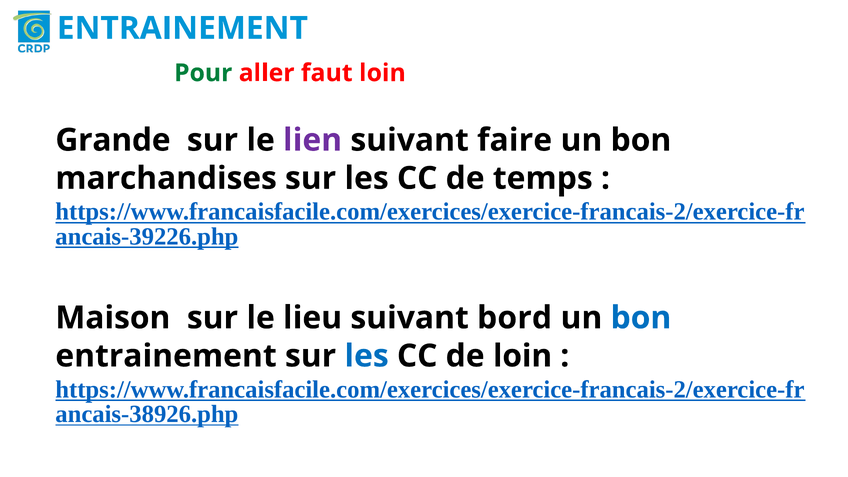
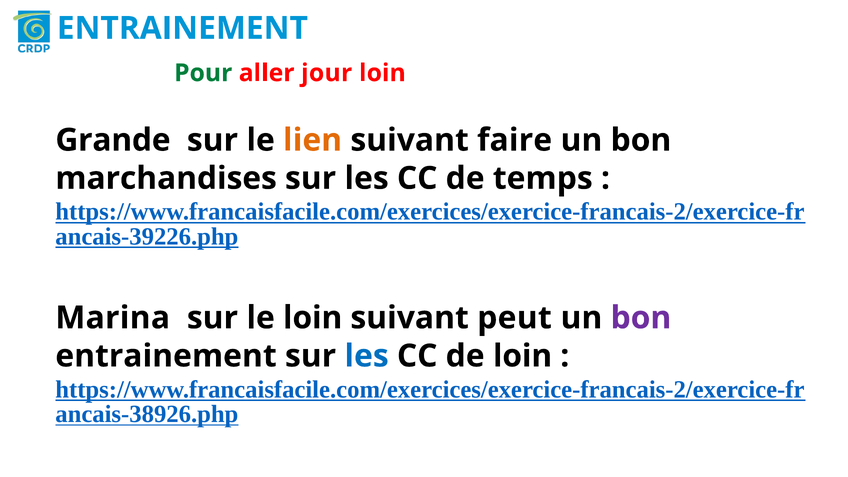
faut: faut -> jour (327, 73)
lien colour: purple -> orange (313, 140)
Maison: Maison -> Marina (113, 318)
le lieu: lieu -> loin (313, 318)
bord: bord -> peut (514, 318)
bon colour: blue -> purple (641, 318)
